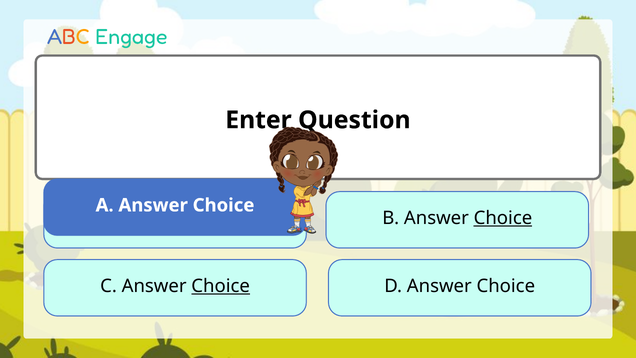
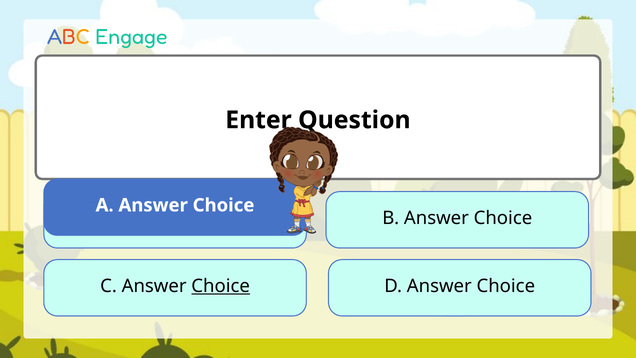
Choice underline: present -> none (503, 218)
